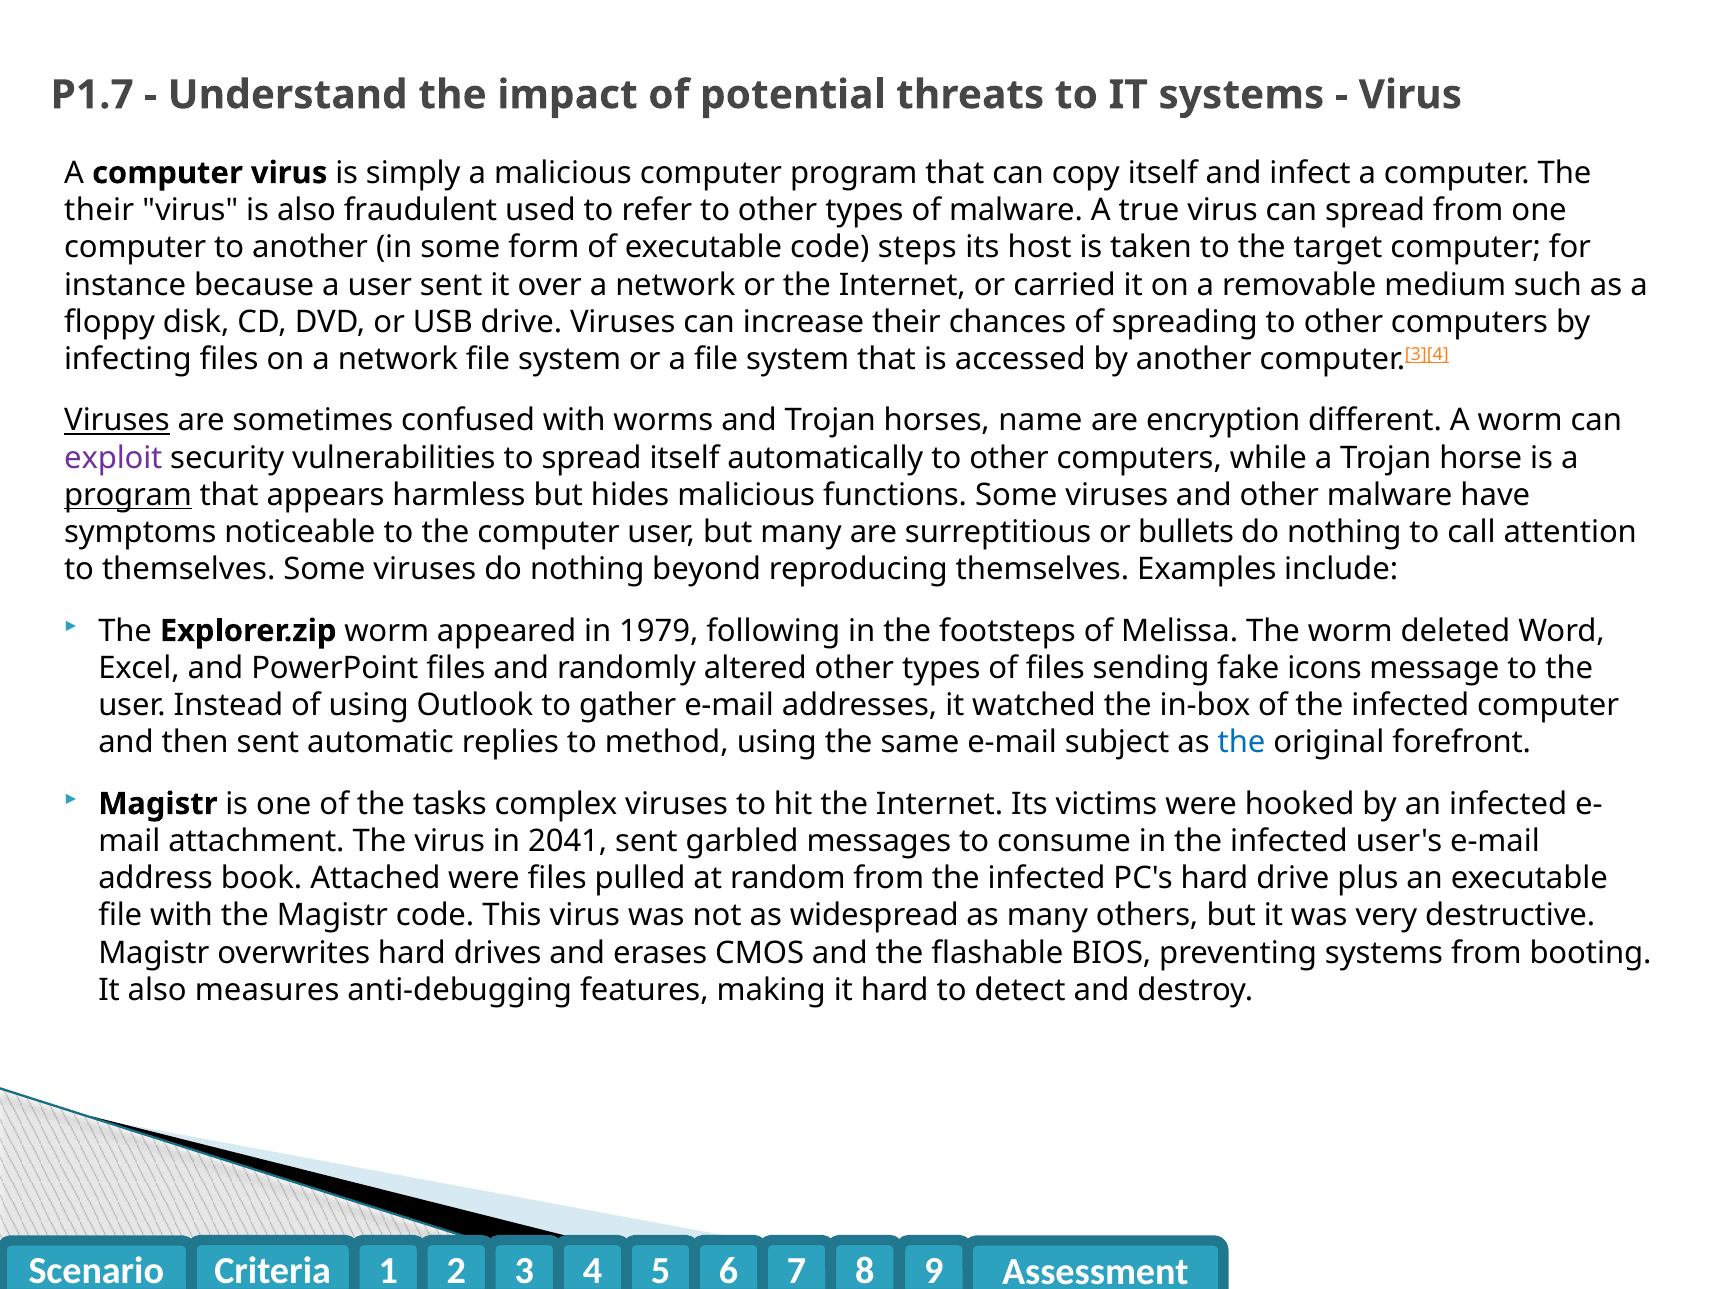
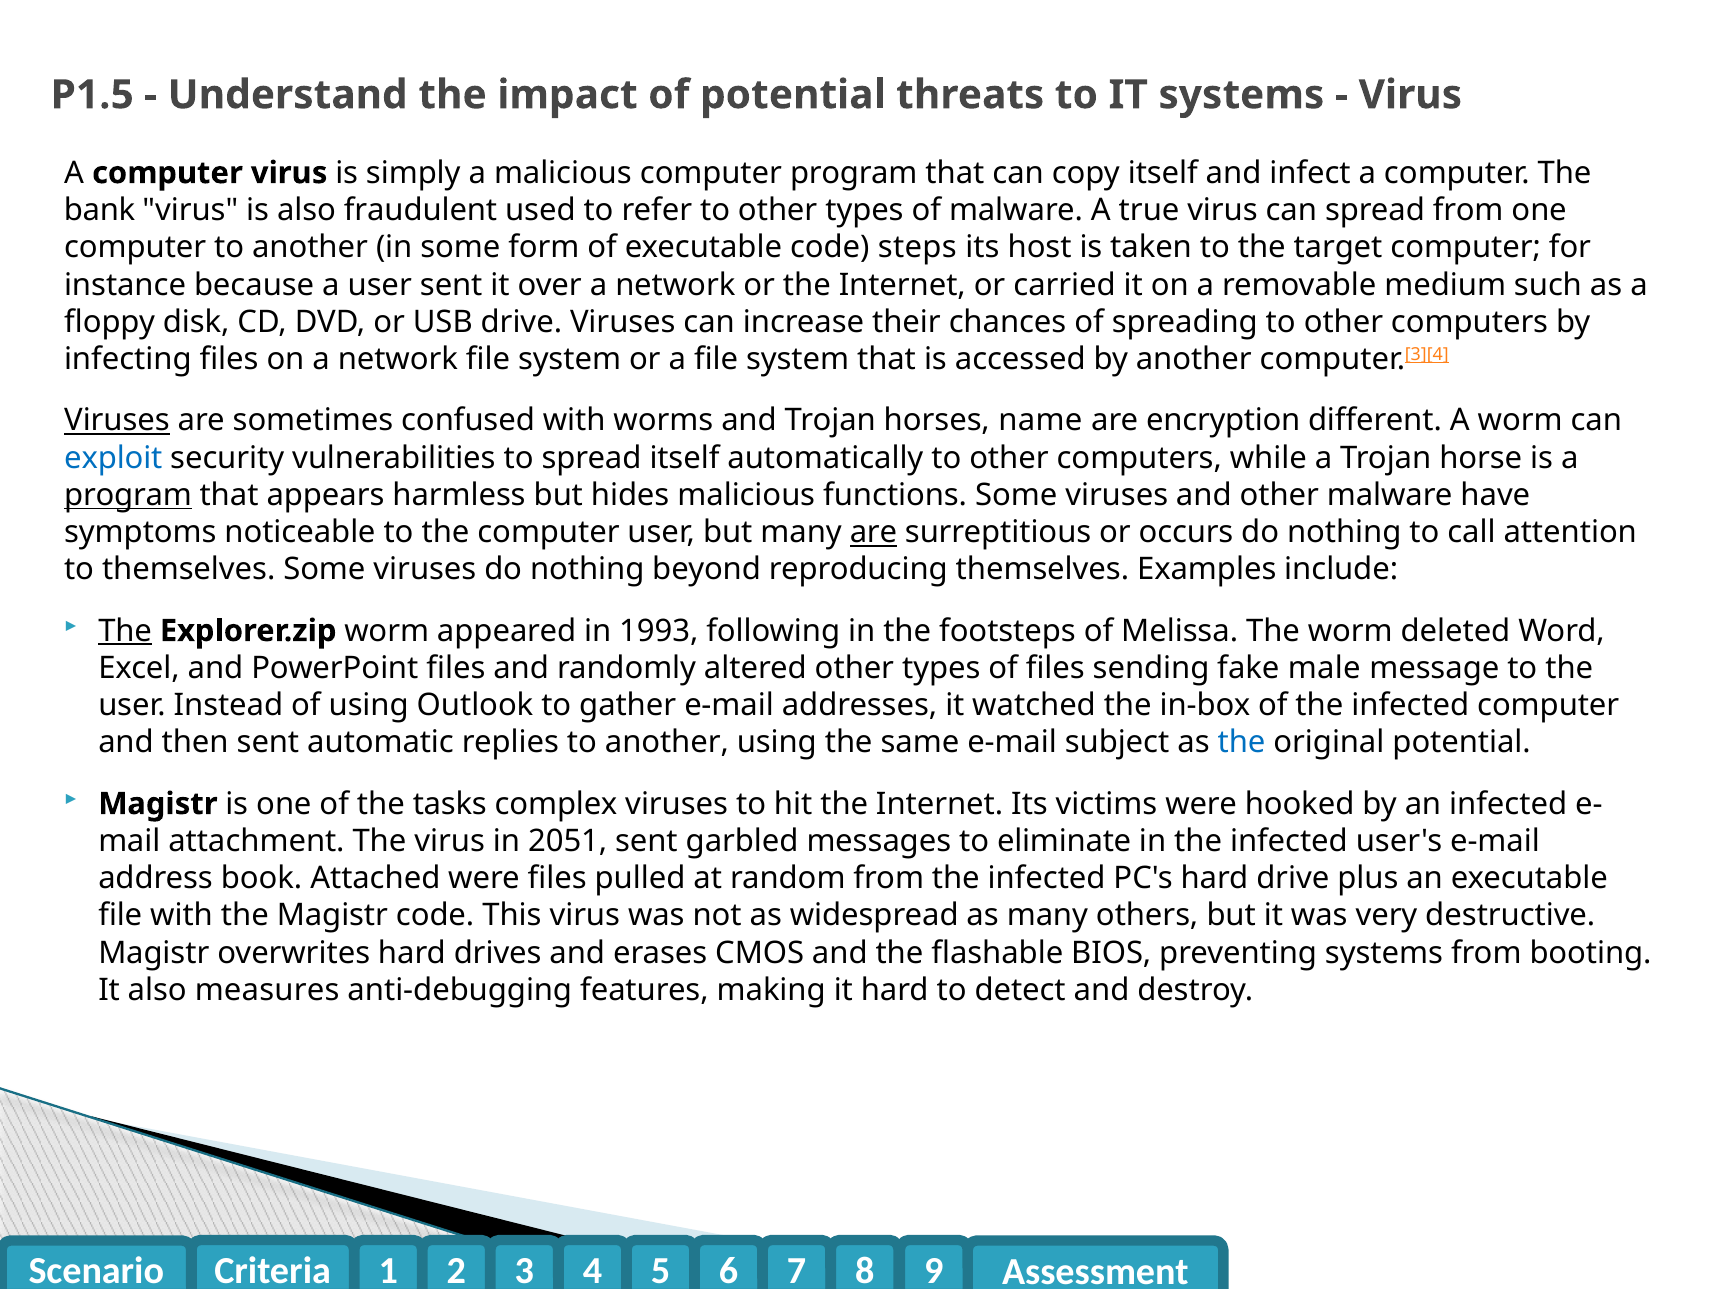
P1.7: P1.7 -> P1.5 (92, 95)
their: their -> bank (100, 210)
exploit colour: purple -> blue (113, 458)
are underline: none -> present (873, 533)
bullets: bullets -> occurs (1186, 533)
The underline: none -> present (125, 631)
1979: 1979 -> 1993 (659, 631)
icons: icons -> male (1324, 668)
replies to method: method -> another (667, 743)
original forefront: forefront -> potential (1462, 743)
2041: 2041 -> 2051 (568, 841)
consume: consume -> eliminate (1064, 841)
